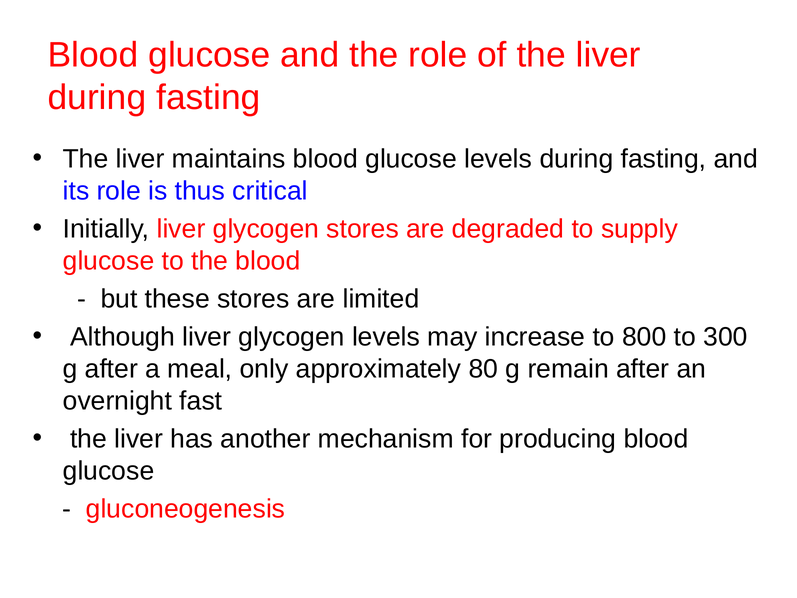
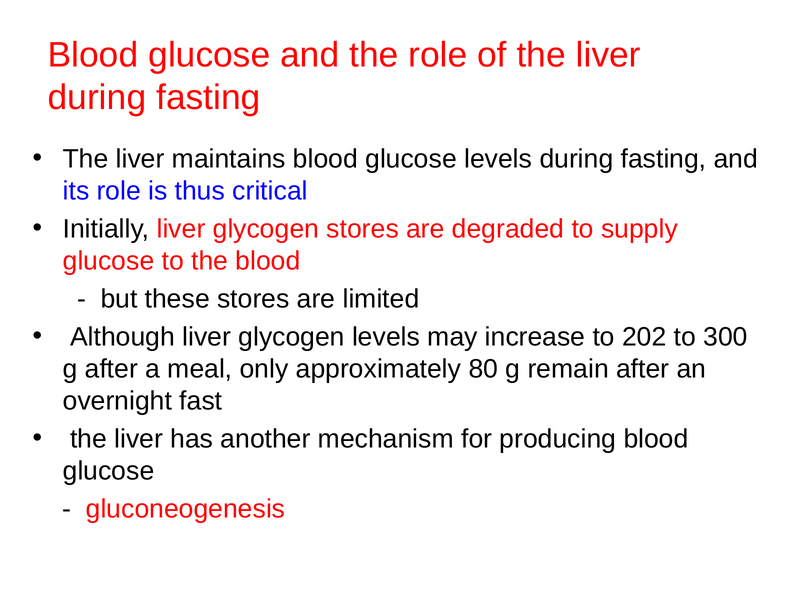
800: 800 -> 202 (644, 337)
